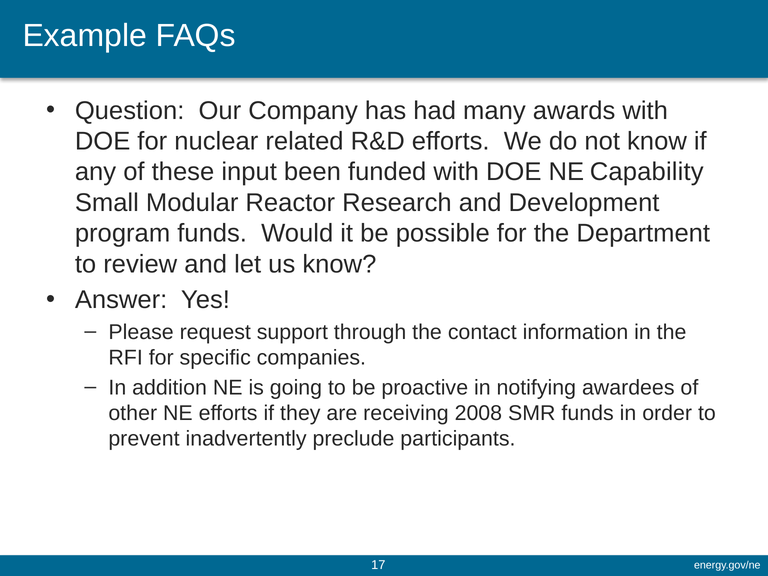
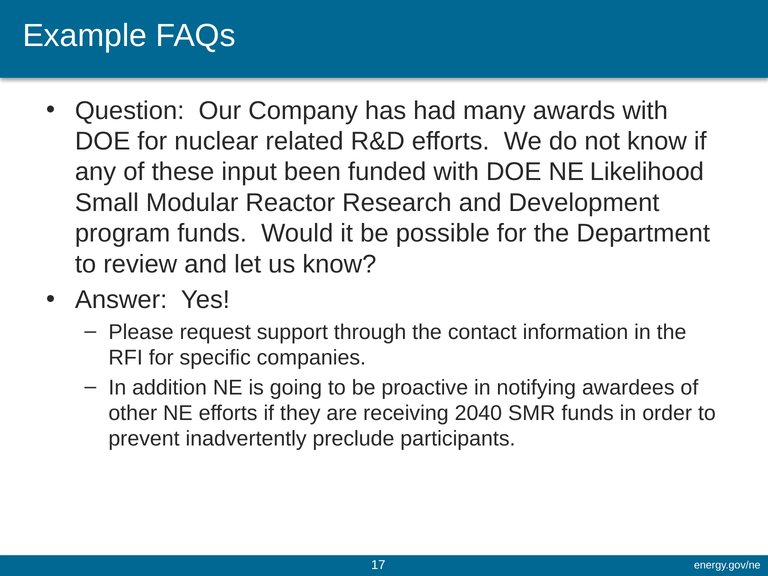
Capability: Capability -> Likelihood (647, 172)
2008: 2008 -> 2040 (478, 413)
